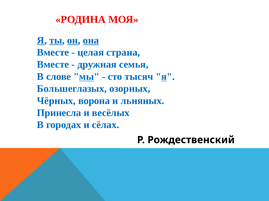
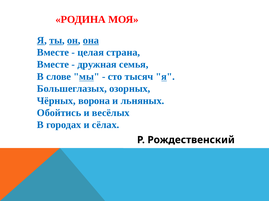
Принесла: Принесла -> Обойтись (59, 113)
